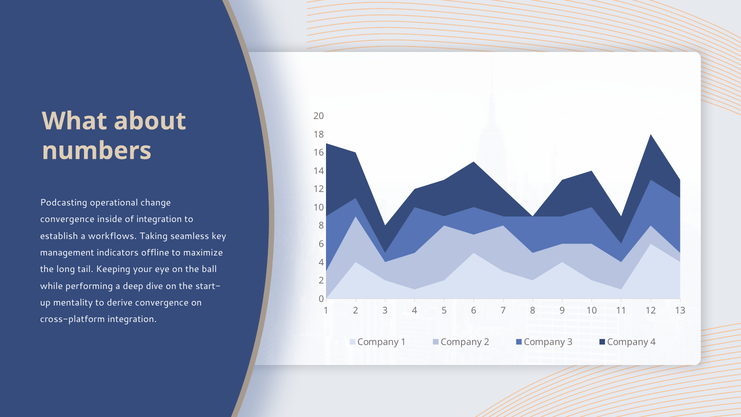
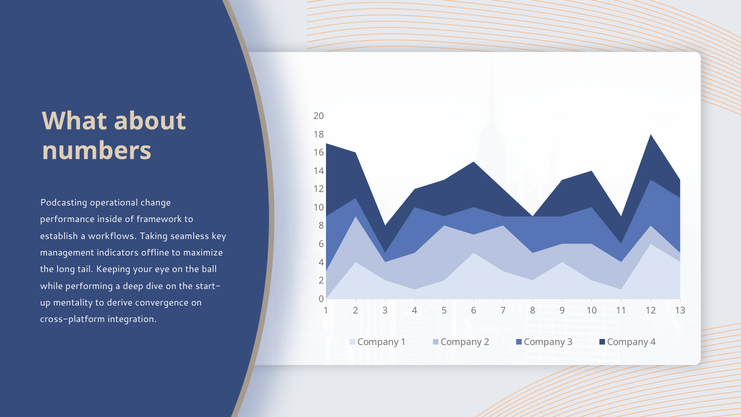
convergence: convergence -> performance (67, 219)
of integration: integration -> framework (159, 219)
